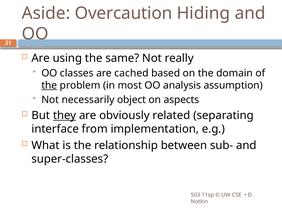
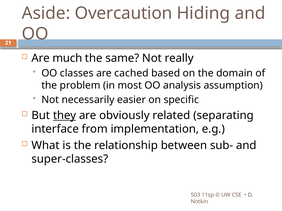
using: using -> much (67, 58)
the underline: present -> none (49, 86)
object: object -> easier (132, 100)
aspects: aspects -> specific (181, 100)
